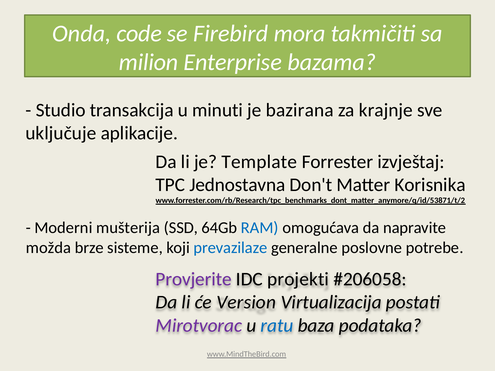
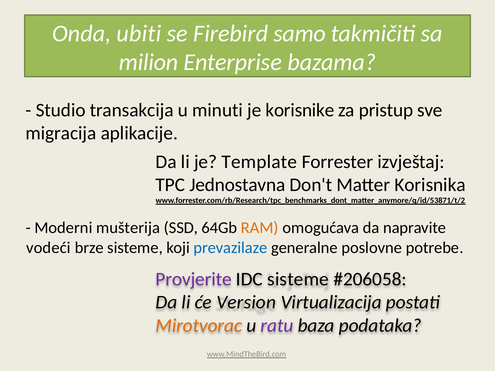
code: code -> ubiti (139, 33)
mora: mora -> samo (300, 33)
bazirana: bazirana -> korisnike (300, 110)
krajnje: krajnje -> pristup (386, 110)
uključuje: uključuje -> migracija (61, 133)
RAM colour: blue -> orange (260, 228)
možda: možda -> vodeći (48, 248)
IDC projekti: projekti -> sisteme (298, 279)
Mirotvorac colour: purple -> orange (199, 326)
ratu colour: blue -> purple (277, 326)
